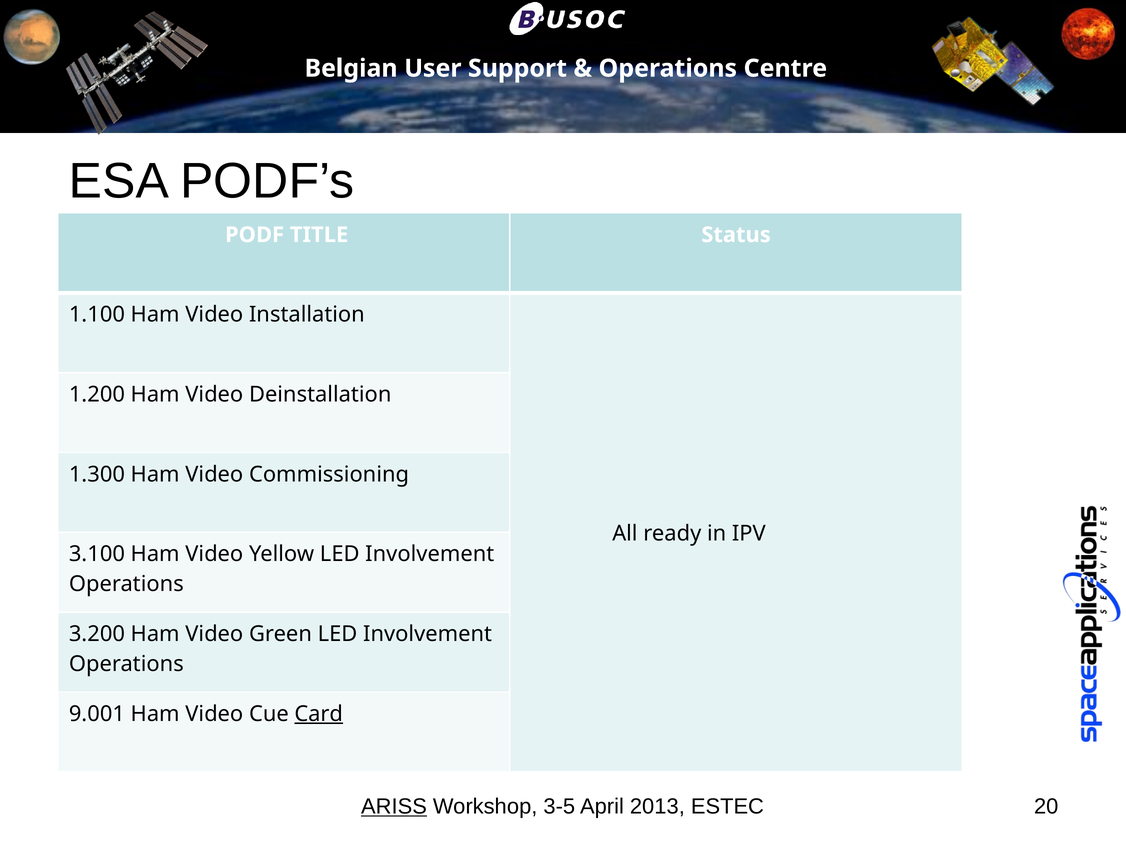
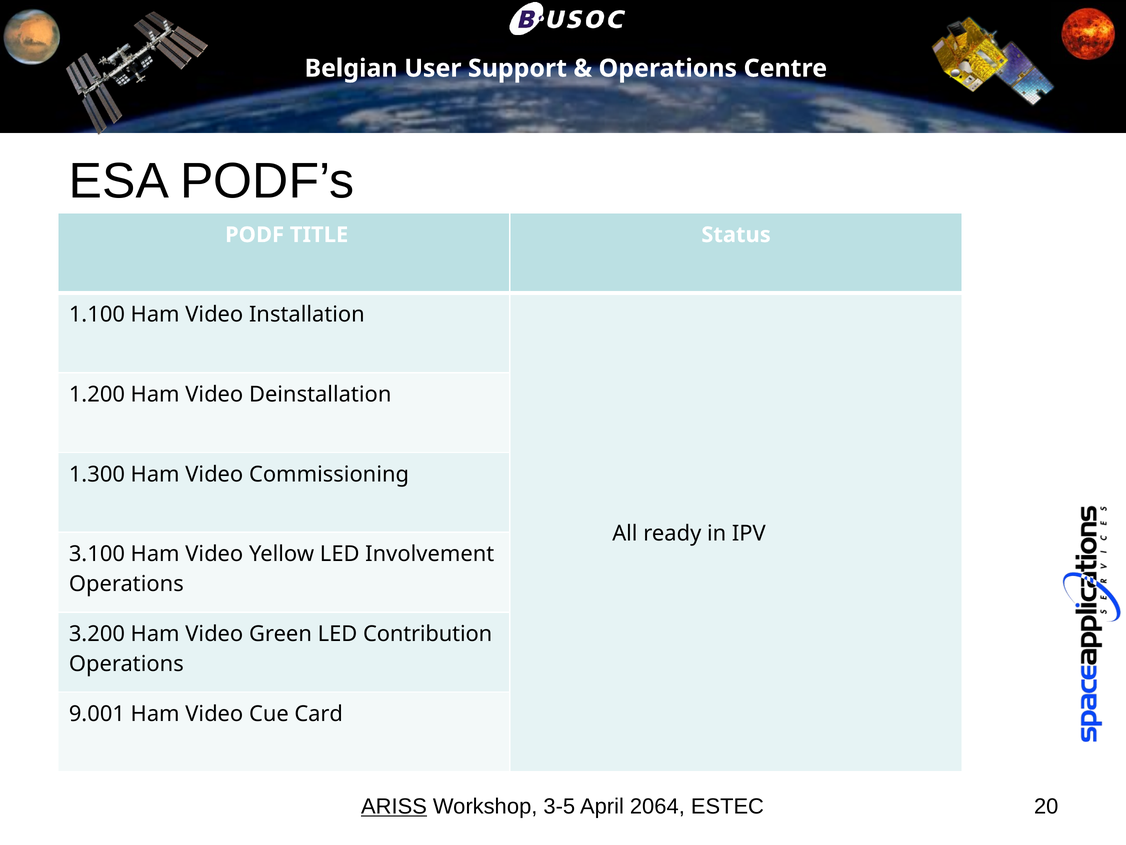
Green LED Involvement: Involvement -> Contribution (428, 634)
Card underline: present -> none (319, 714)
2013: 2013 -> 2064 (657, 806)
